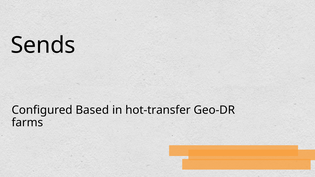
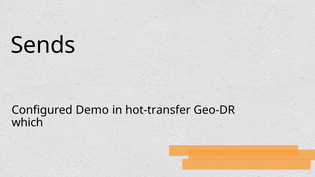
Based: Based -> Demo (92, 110)
farms: farms -> which (27, 123)
